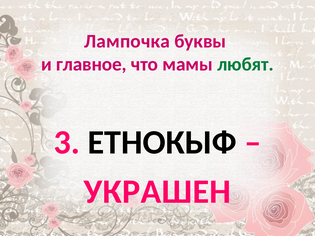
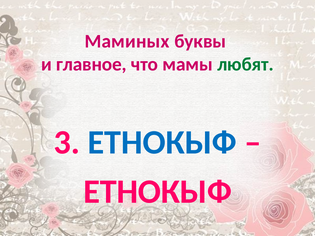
Лампочка: Лампочка -> Маминых (127, 41)
ЕТНОКЫФ colour: black -> blue (162, 143)
УКРАШЕН: УКРАШЕН -> ЕТНОКЫФ (158, 192)
